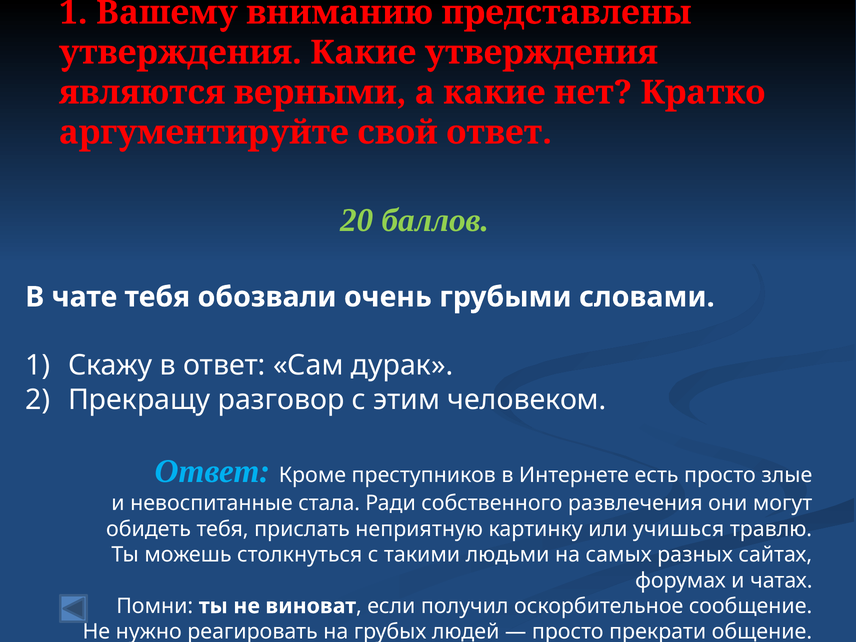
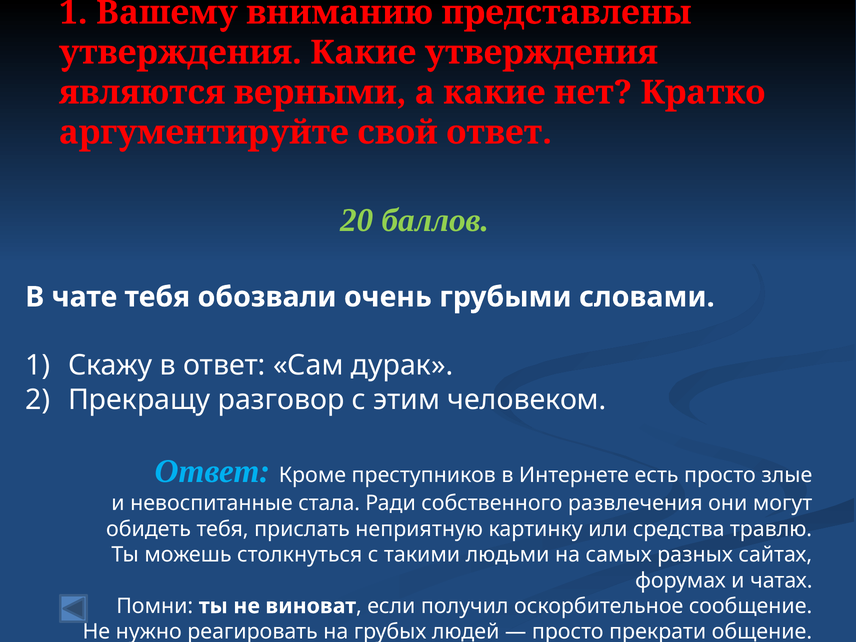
учишься: учишься -> средства (679, 529)
